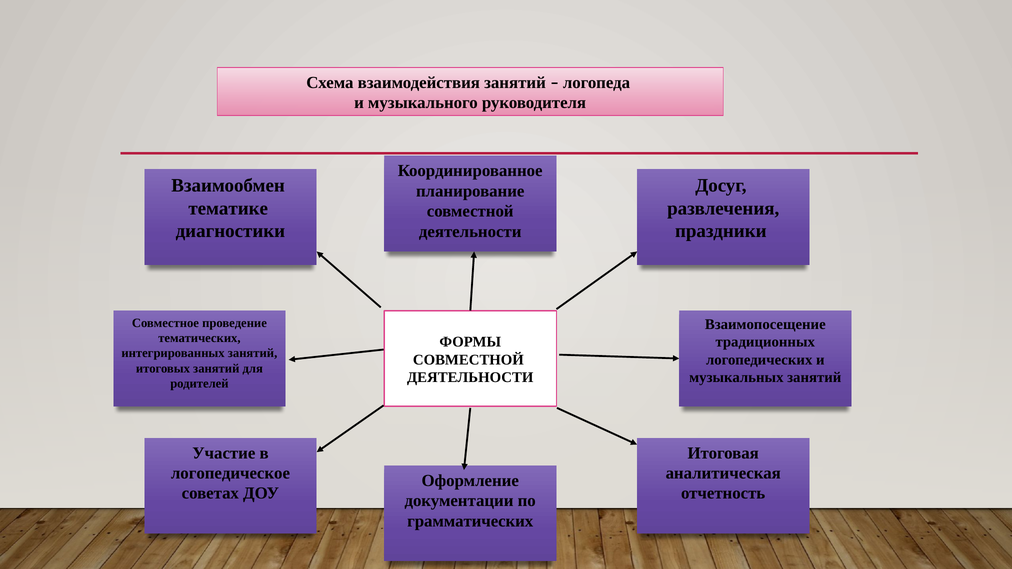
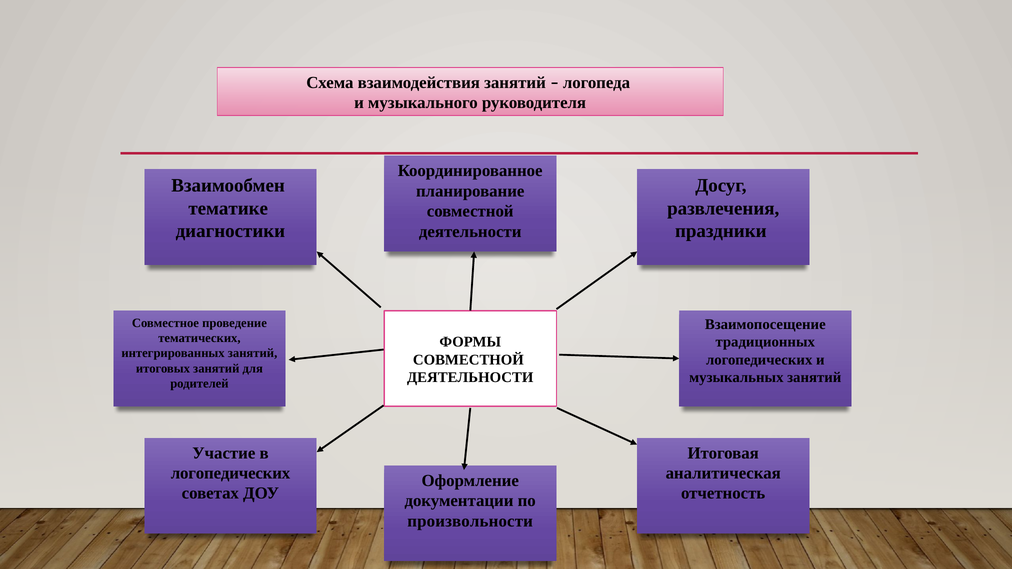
логопедическое: логопедическое -> логопедических (231, 473)
грамматических: грамматических -> произвольности (470, 521)
